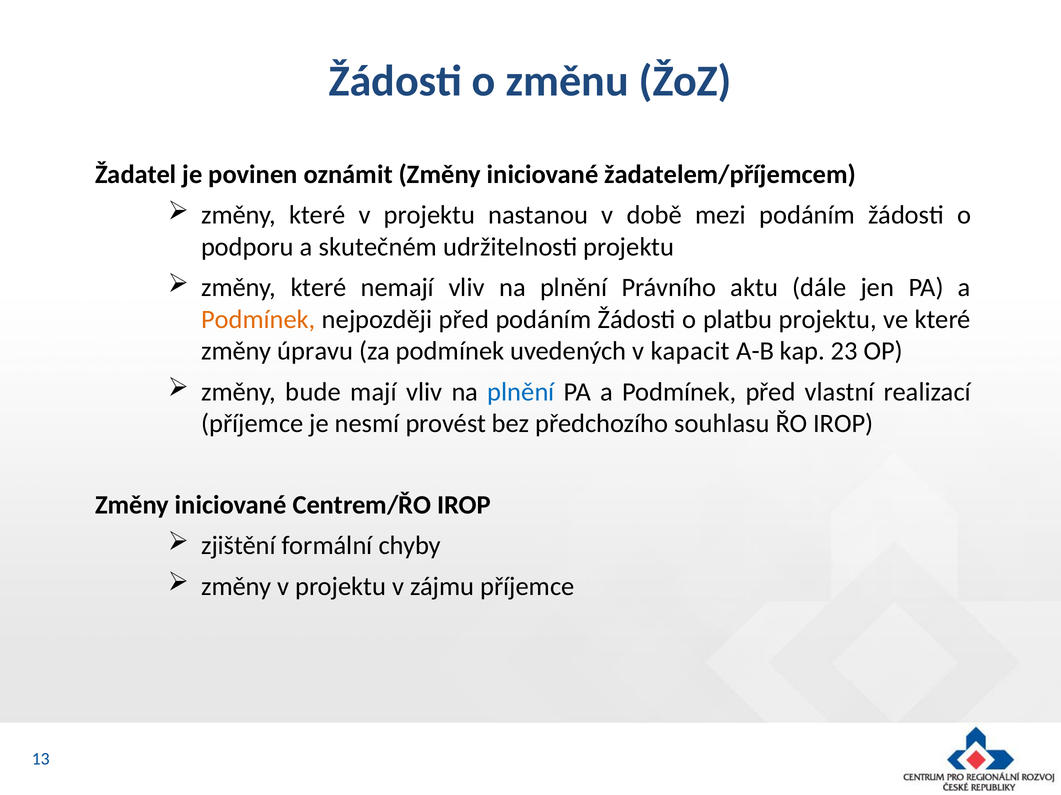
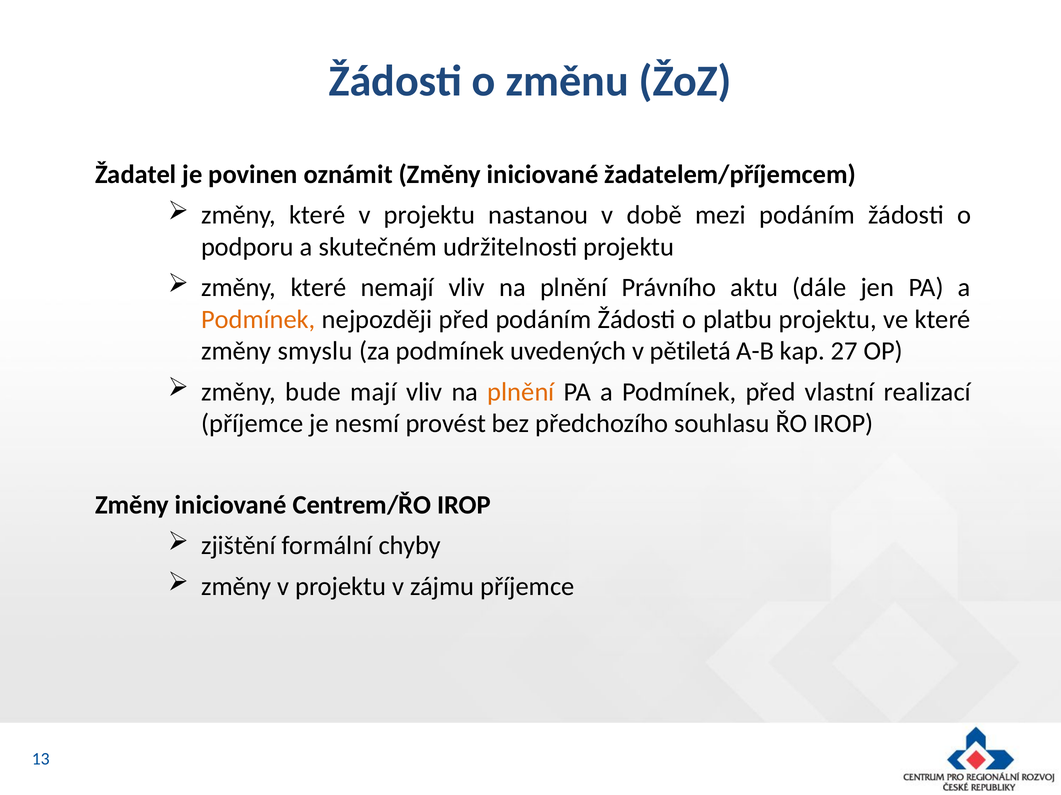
úpravu: úpravu -> smyslu (315, 352)
kapacit: kapacit -> pětiletá (690, 352)
23: 23 -> 27 (844, 352)
plnění colour: blue -> orange (521, 392)
